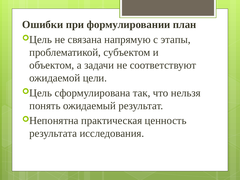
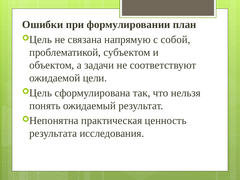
этапы: этапы -> собой (176, 40)
